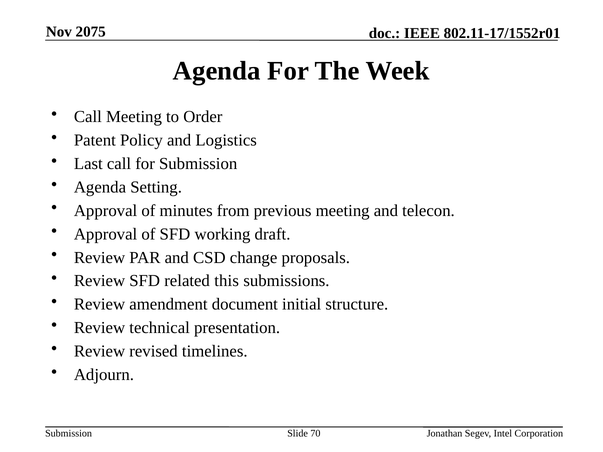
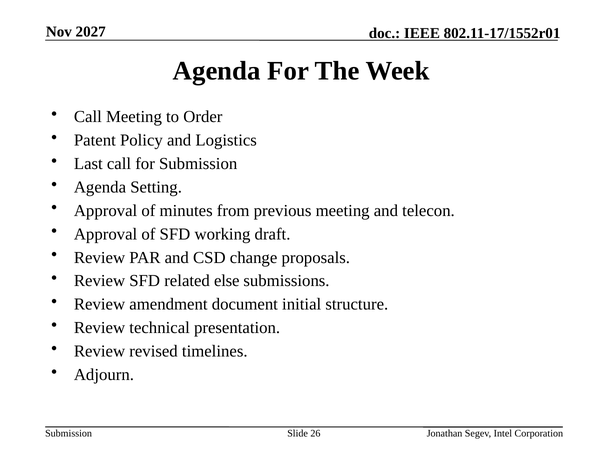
2075: 2075 -> 2027 (91, 32)
this: this -> else (227, 281)
70: 70 -> 26 (315, 434)
